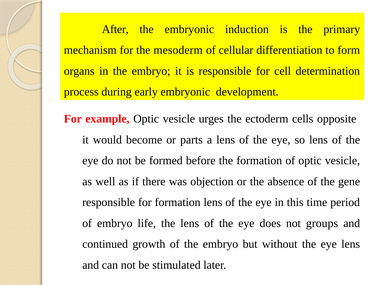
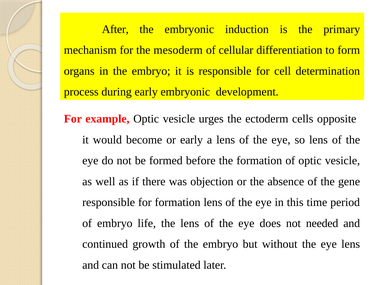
or parts: parts -> early (192, 140)
groups: groups -> needed (322, 223)
